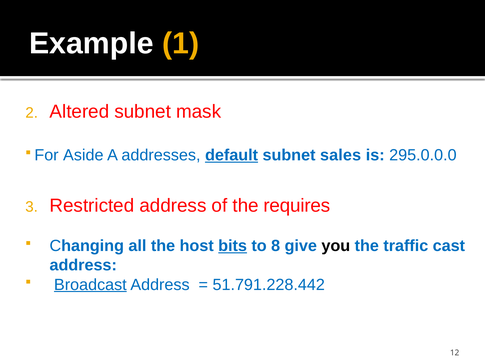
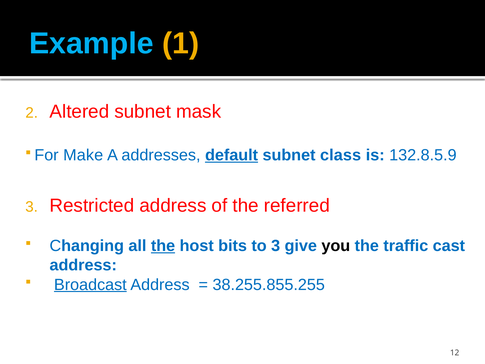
Example colour: white -> light blue (91, 44)
Aside: Aside -> Make (83, 155)
sales: sales -> class (341, 155)
295.0.0.0: 295.0.0.0 -> 132.8.5.9 (423, 155)
requires: requires -> referred (297, 205)
the underline: none -> present (163, 246)
bits underline: present -> none (233, 246)
to 8: 8 -> 3 (276, 246)
51.791.228.442: 51.791.228.442 -> 38.255.855.255 (269, 284)
